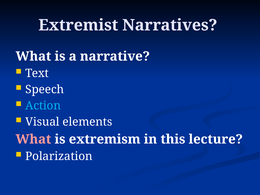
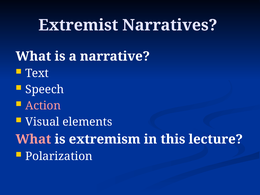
Action colour: light blue -> pink (43, 106)
